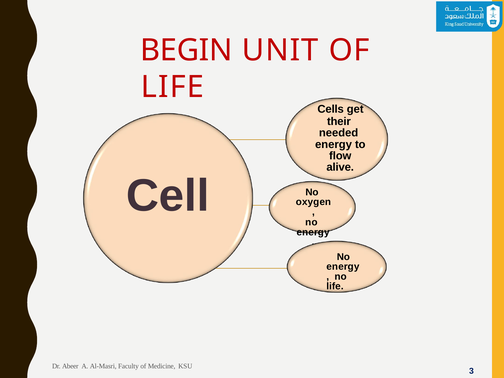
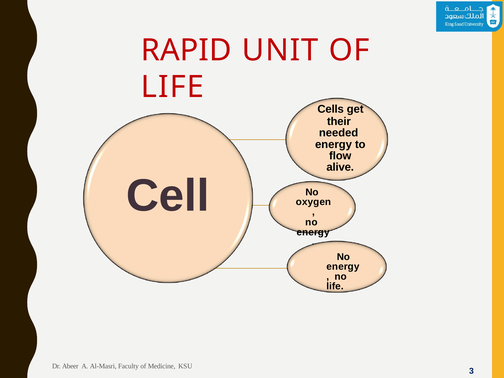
BEGIN: BEGIN -> RAPID (186, 50)
